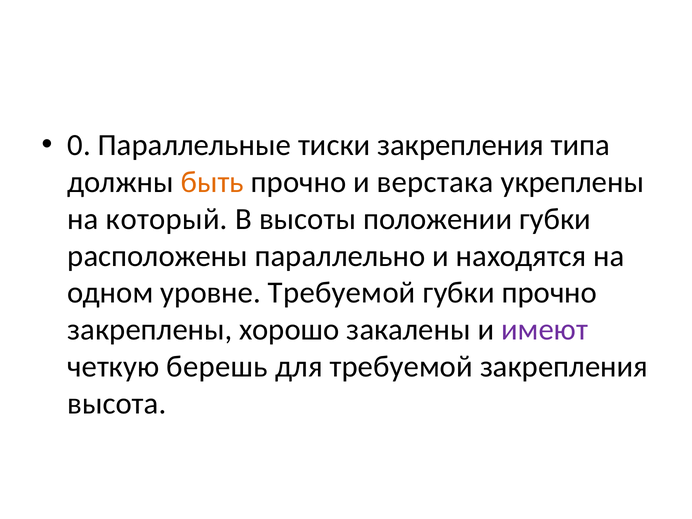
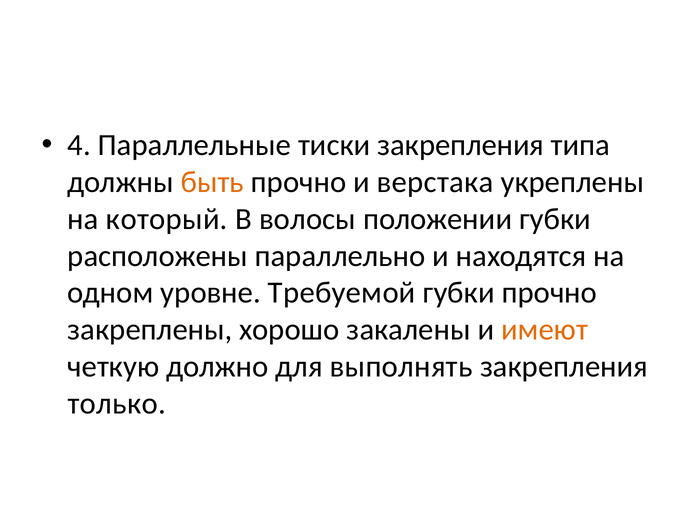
0: 0 -> 4 (79, 145)
высоты: высоты -> волосы (307, 219)
имеют colour: purple -> orange (545, 330)
берешь: берешь -> должно (217, 367)
для требуемой: требуемой -> выполнять (401, 367)
высота: высота -> только (117, 404)
